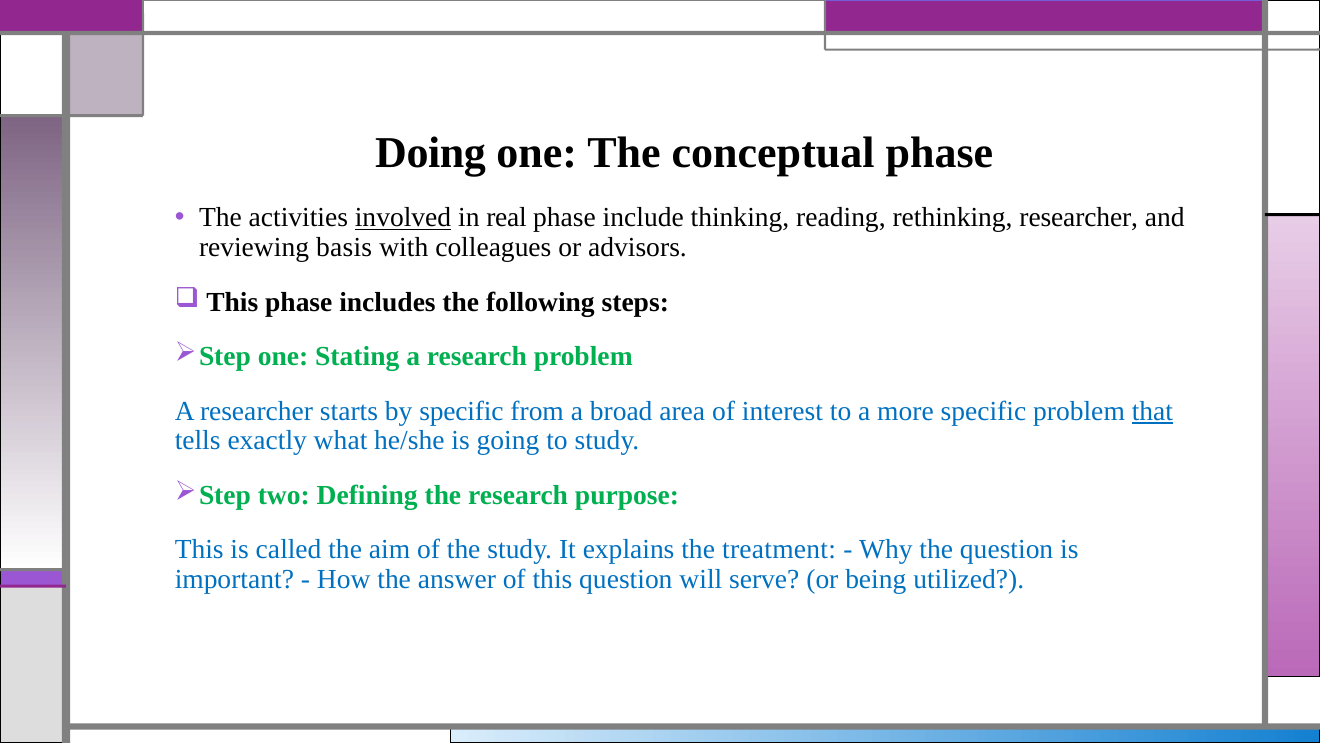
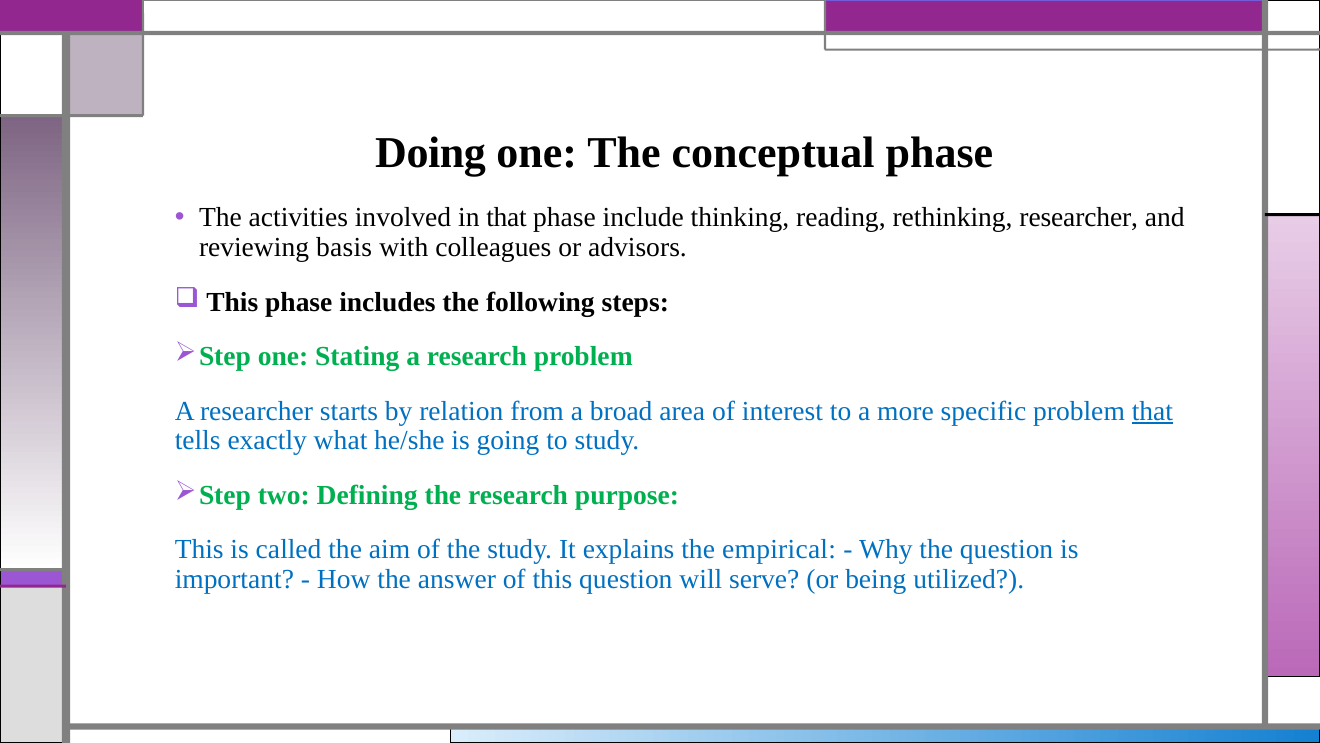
involved underline: present -> none (403, 218)
in real: real -> that (507, 218)
by specific: specific -> relation (461, 411)
treatment: treatment -> empirical (779, 549)
